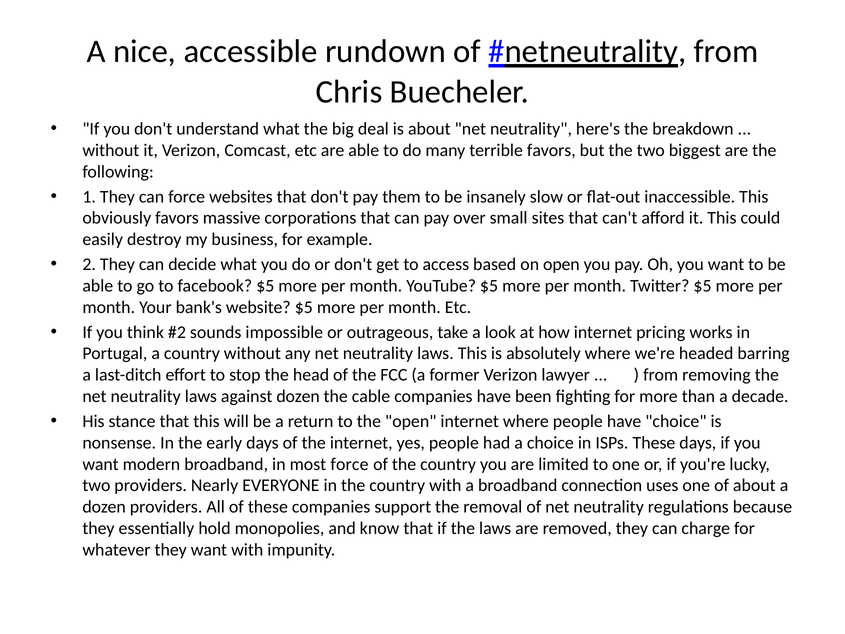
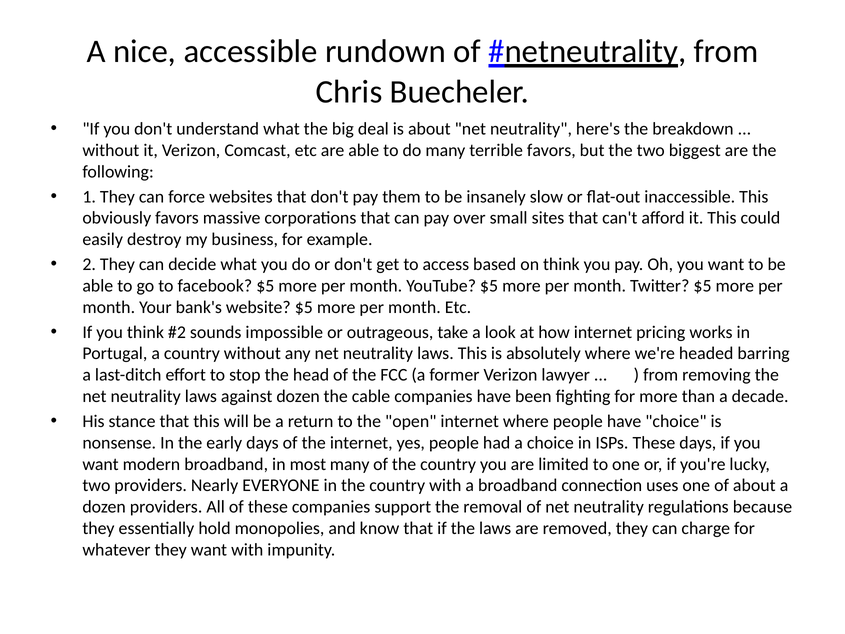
on open: open -> think (561, 264)
most force: force -> many (350, 464)
